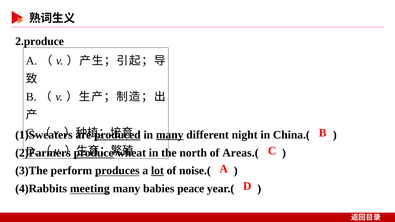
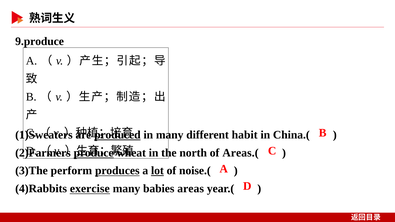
2.produce: 2.produce -> 9.produce (40, 41)
many underline: present -> none (170, 135)
night: night -> habit (245, 135)
meeting: meeting -> exercise (90, 189)
peace: peace -> areas (191, 189)
